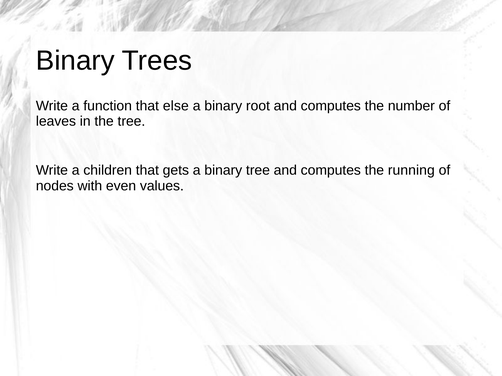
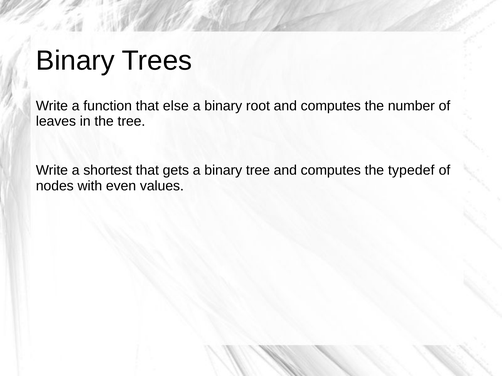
children: children -> shortest (108, 171)
running: running -> typedef (411, 171)
